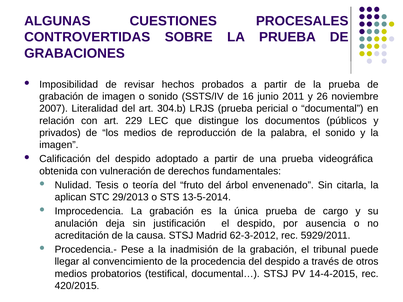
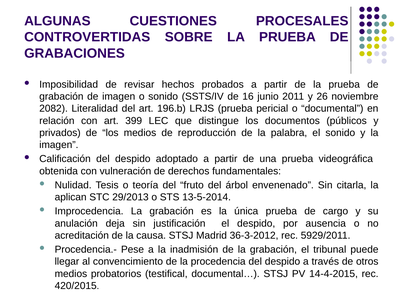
2007: 2007 -> 2082 (54, 109)
304.b: 304.b -> 196.b (171, 109)
229: 229 -> 399 (134, 121)
62-3-2012: 62-3-2012 -> 36-3-2012 (254, 236)
